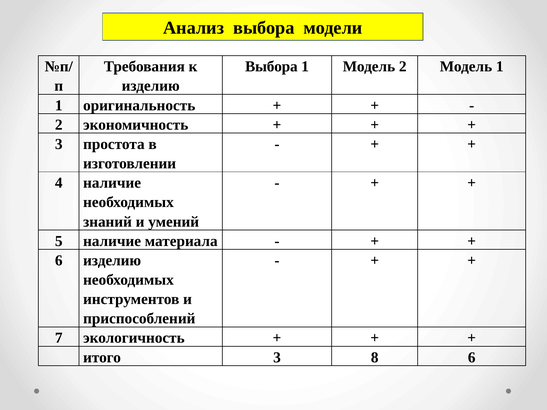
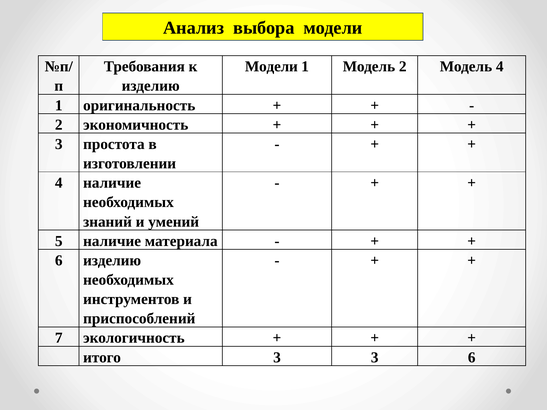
Выбора: Выбора -> Модели (271, 67)
Модель 1: 1 -> 4 (500, 67)
3 8: 8 -> 3 (375, 358)
